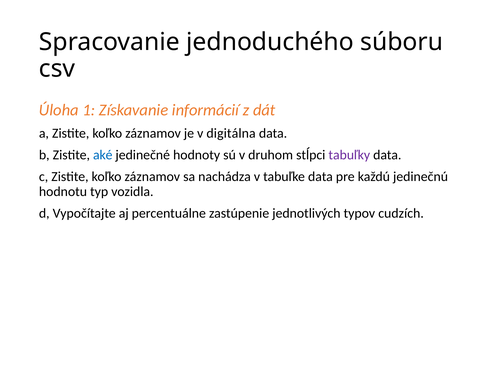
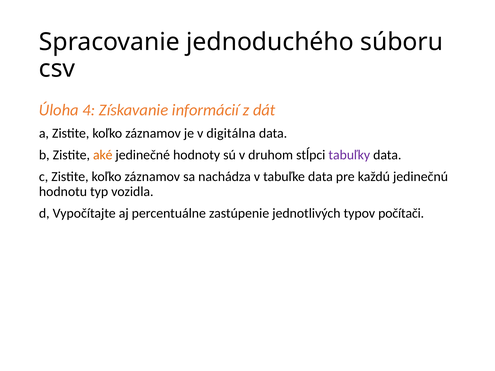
1: 1 -> 4 (89, 110)
aké colour: blue -> orange (103, 155)
cudzích: cudzích -> počítači (401, 213)
